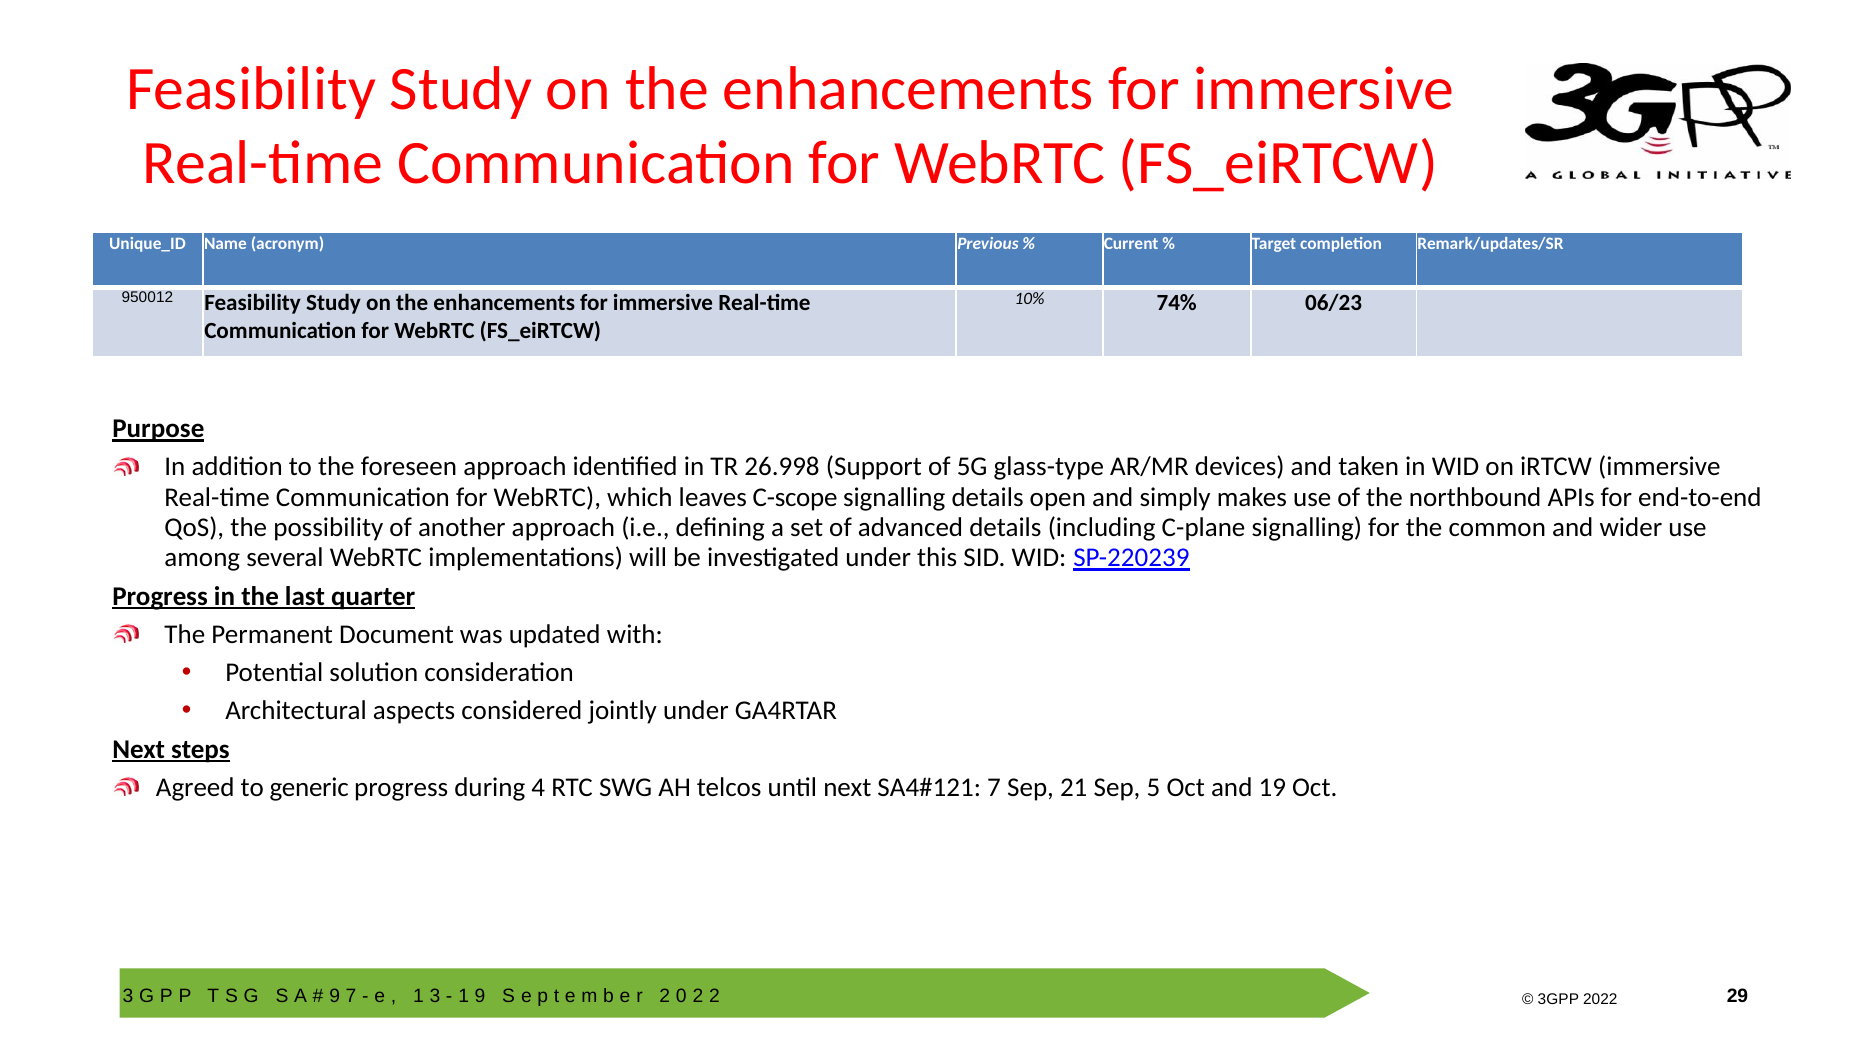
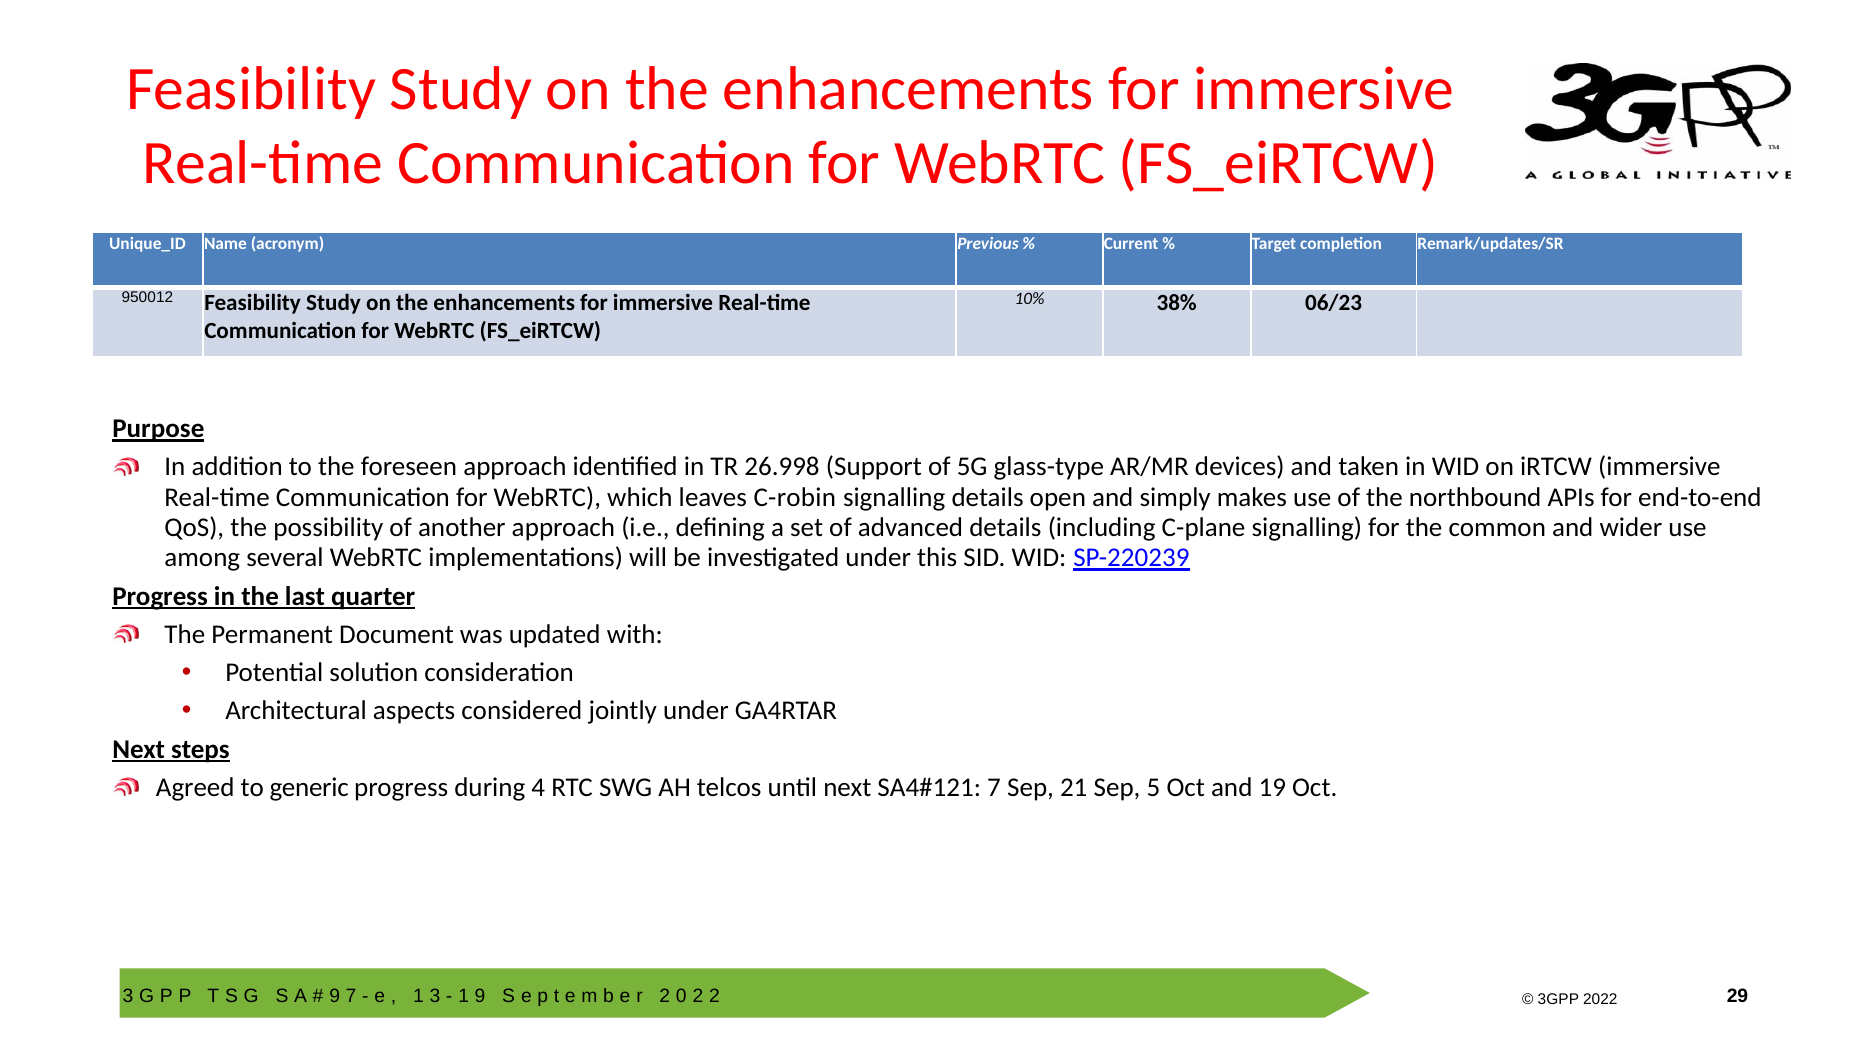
74%: 74% -> 38% (1177, 303)
C-scope: C-scope -> C-robin (795, 497)
